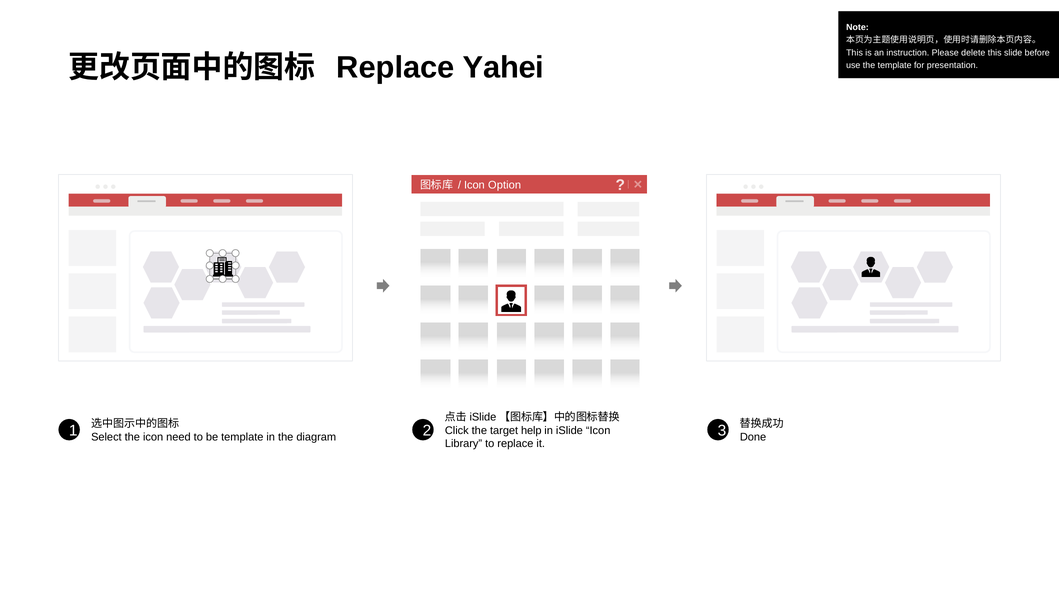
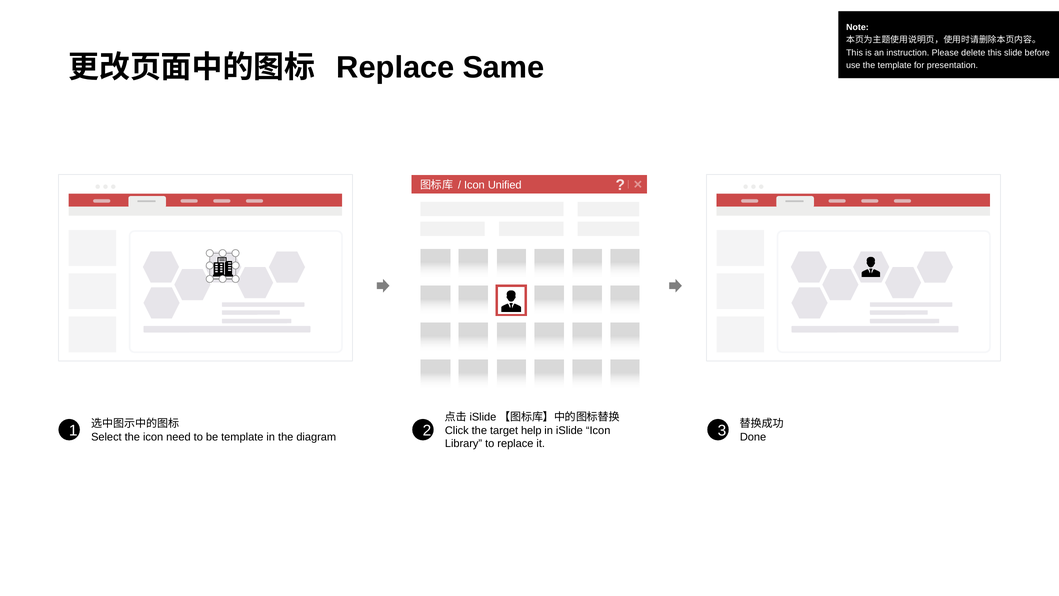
Yahei: Yahei -> Same (503, 68)
Option: Option -> Unified (505, 185)
